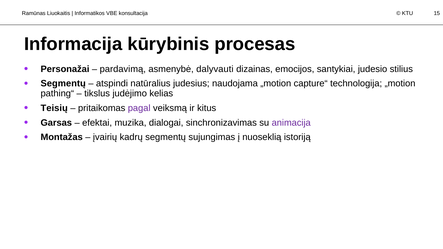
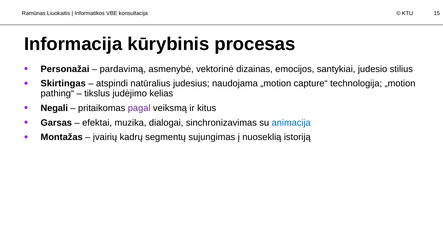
dalyvauti: dalyvauti -> vektorinė (215, 69)
Segmentų: Segmentų -> Skirtingas (63, 84)
Teisių: Teisių -> Negali (54, 108)
animacija colour: purple -> blue (291, 123)
